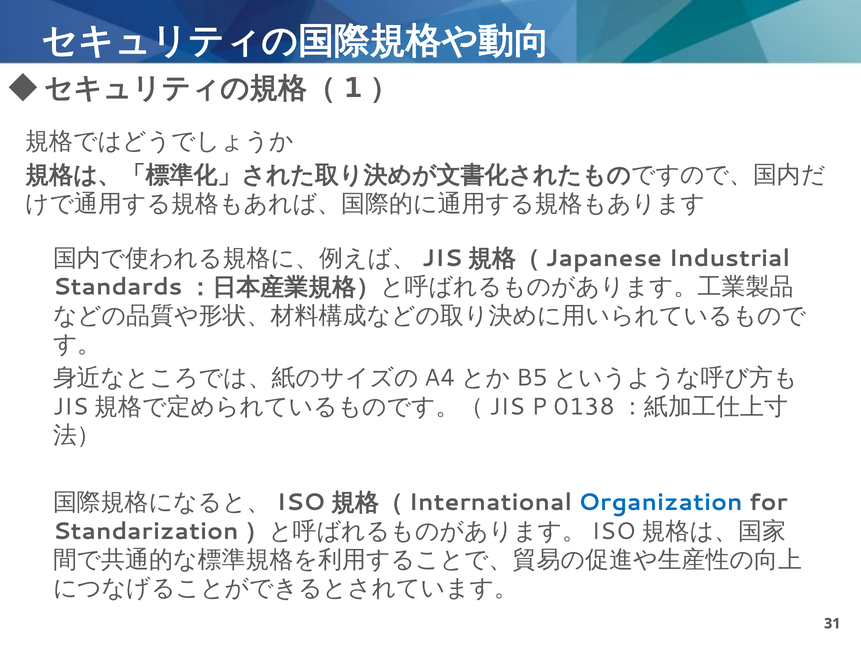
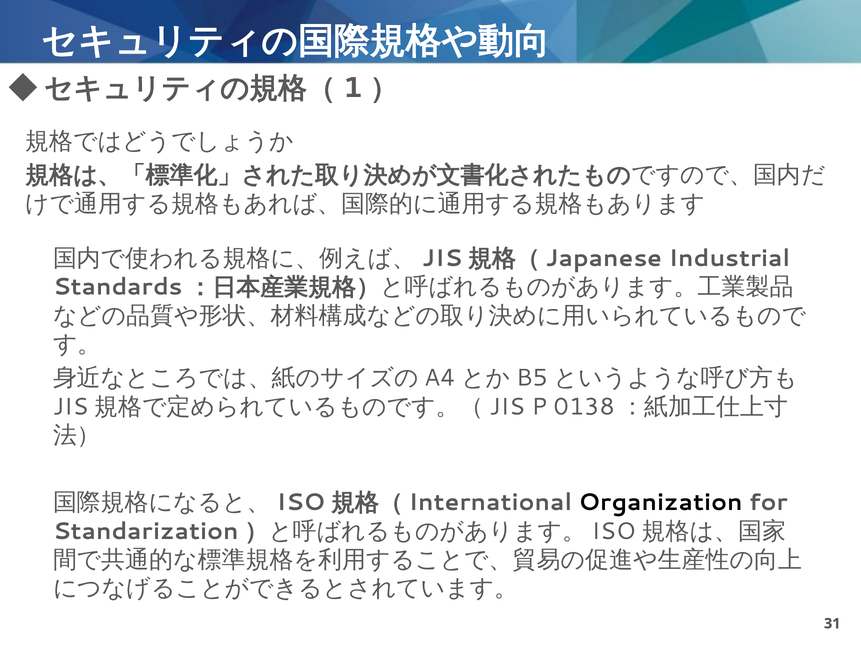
Organization colour: blue -> black (661, 502)
